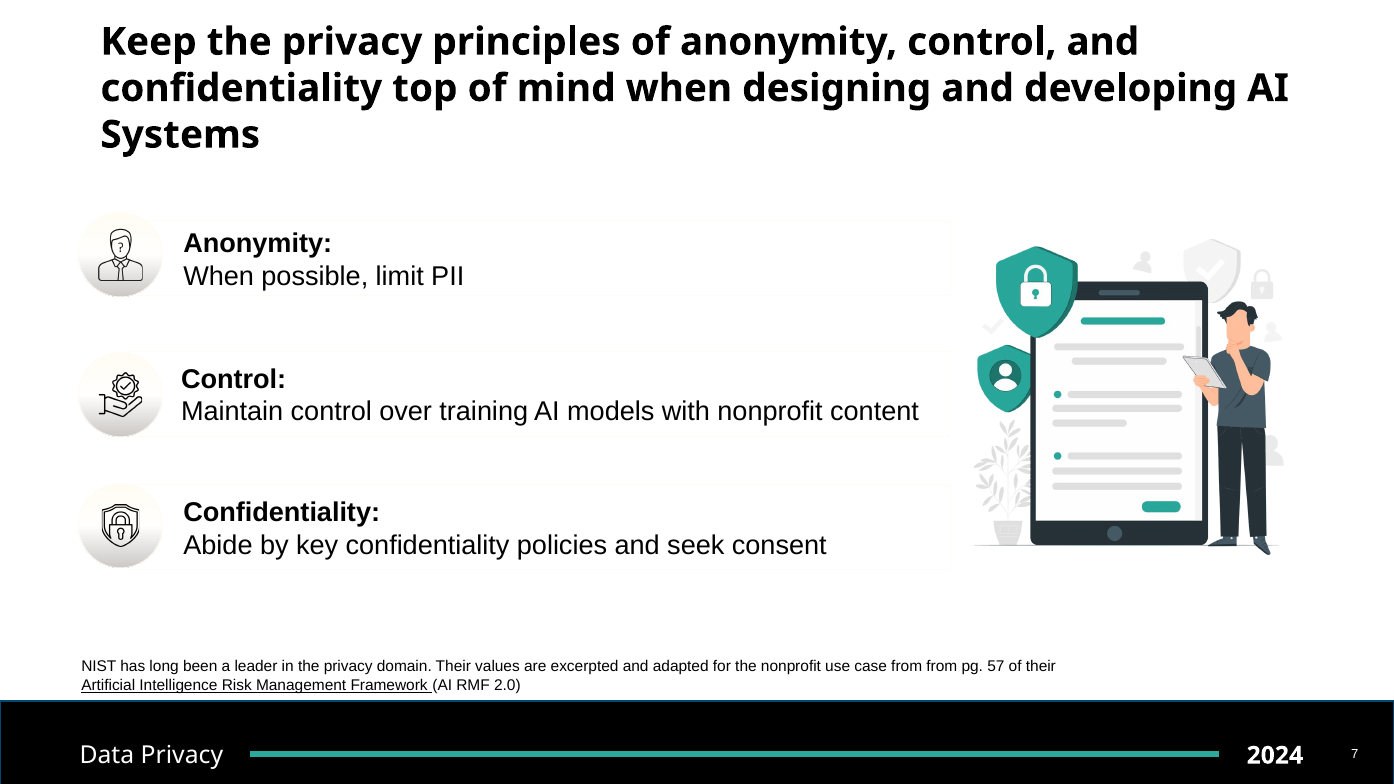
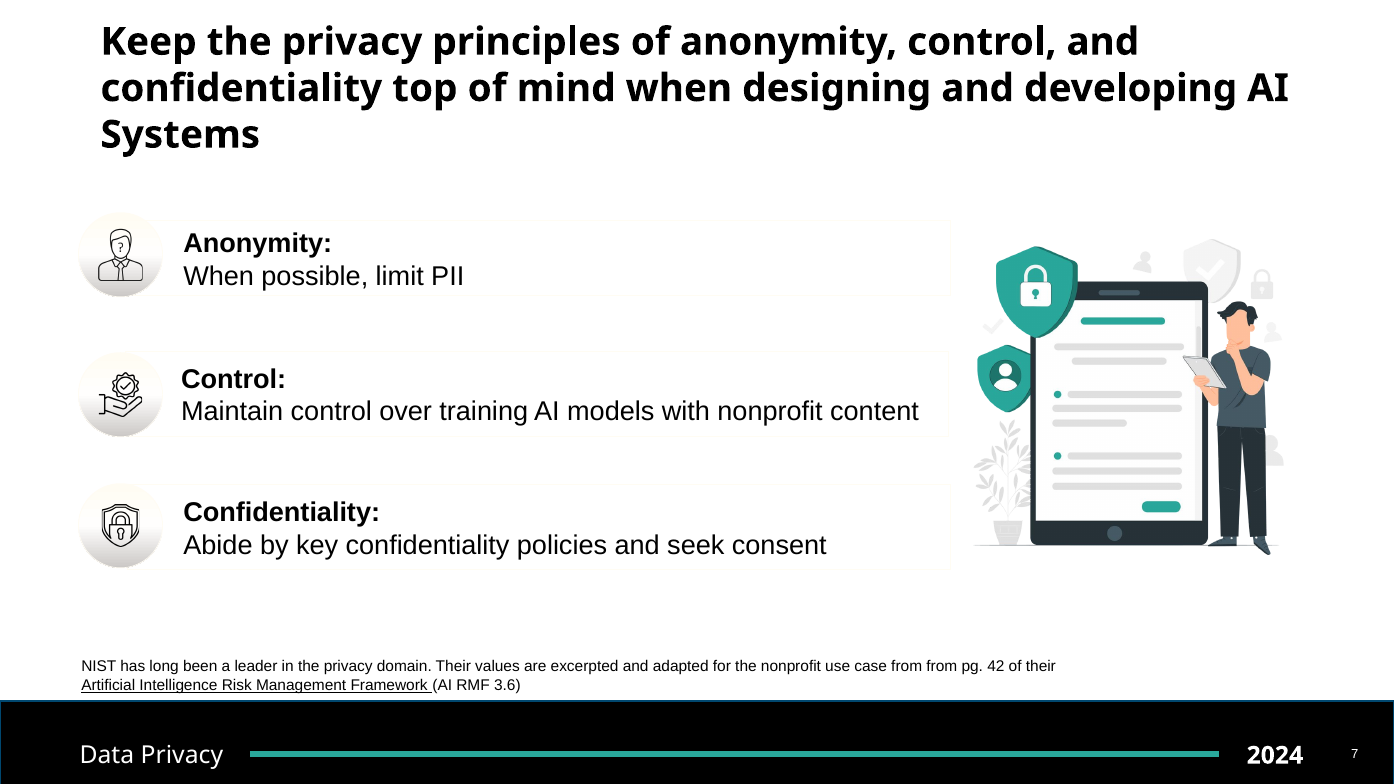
57: 57 -> 42 (996, 667)
2.0: 2.0 -> 3.6 (507, 685)
